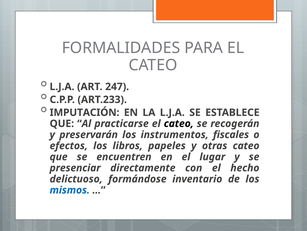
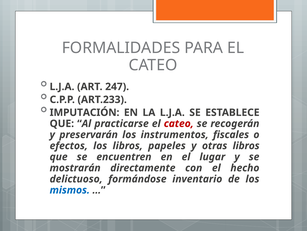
cateo colour: black -> red (179, 123)
otras cateo: cateo -> libros (246, 145)
presenciar: presenciar -> mostrarán (75, 167)
